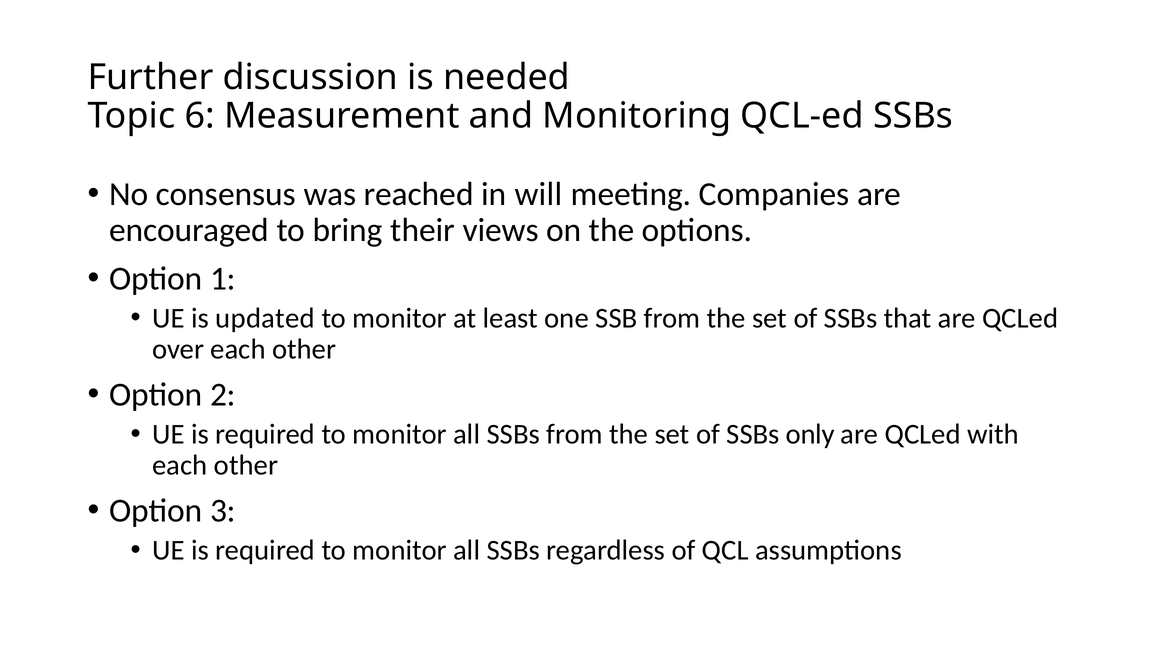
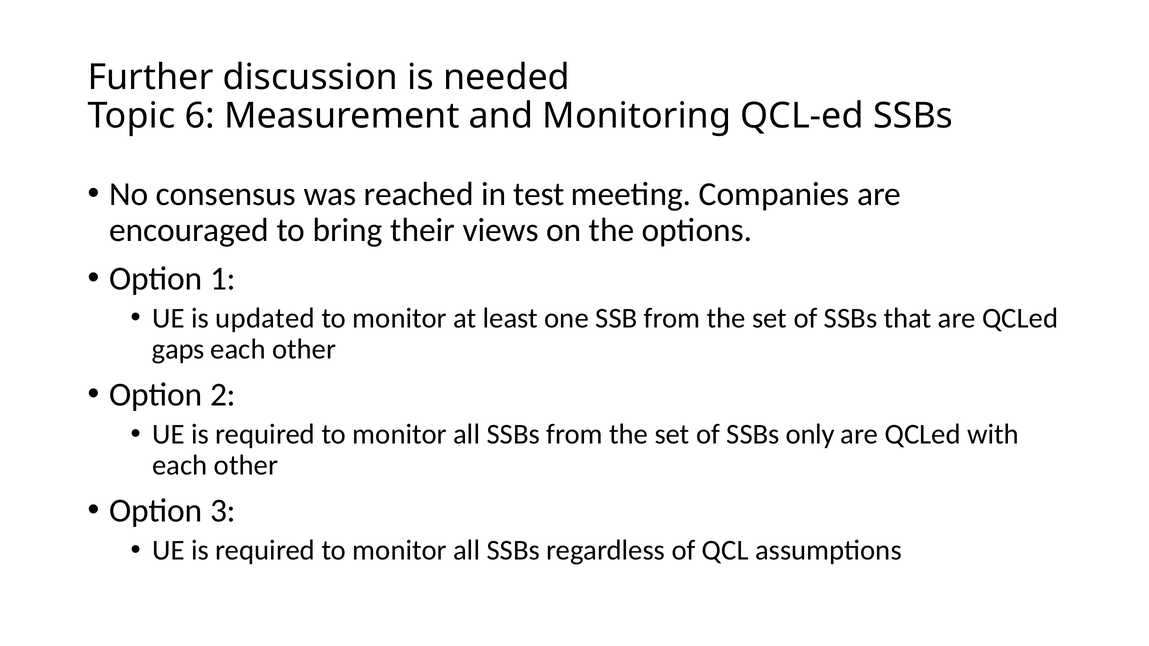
will: will -> test (539, 194)
over: over -> gaps (178, 349)
